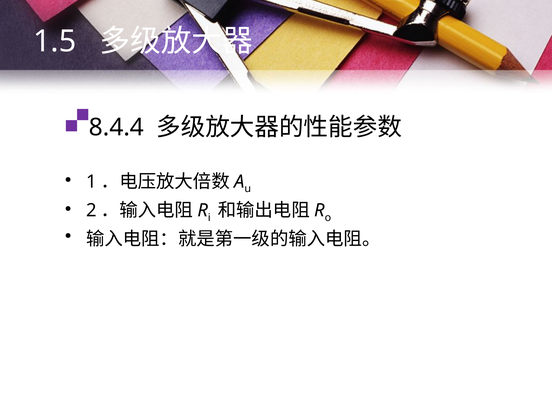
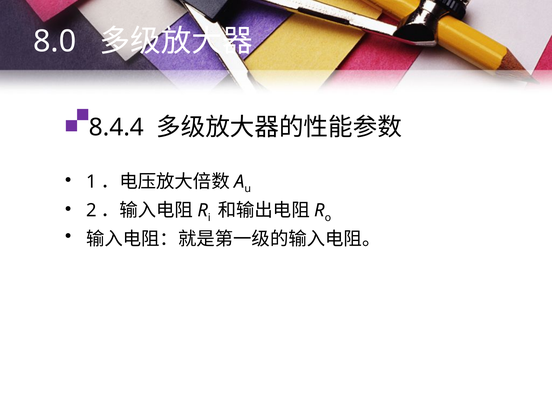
1.5: 1.5 -> 8.0 (55, 41)
